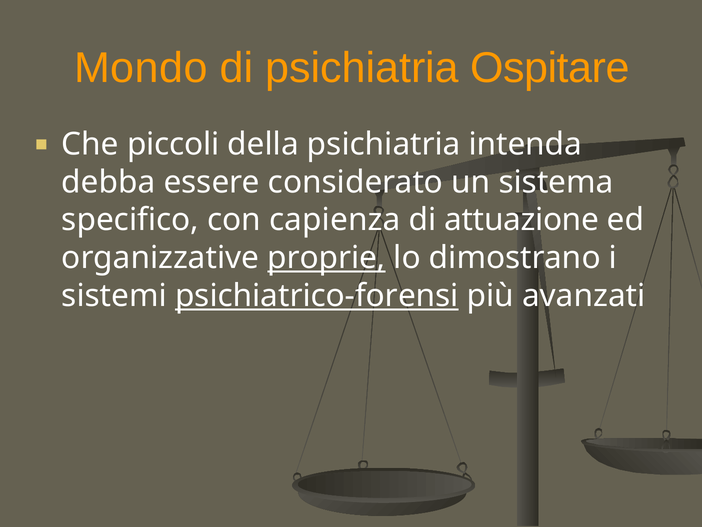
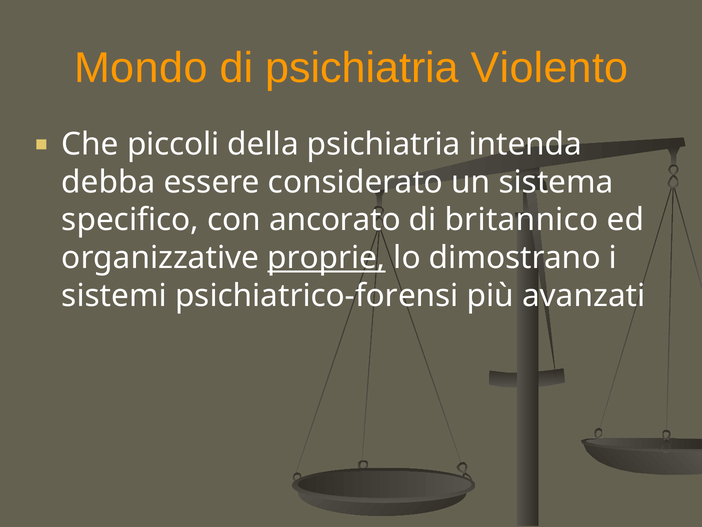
Ospitare: Ospitare -> Violento (550, 68)
capienza: capienza -> ancorato (335, 220)
attuazione: attuazione -> britannico (521, 220)
psichiatrico-forensi underline: present -> none (317, 296)
